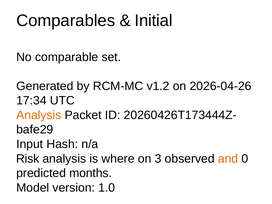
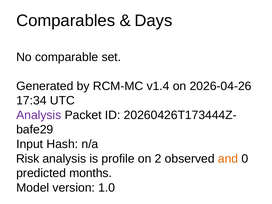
Initial: Initial -> Days (153, 21)
v1.2: v1.2 -> v1.4 (158, 86)
Analysis colour: orange -> purple (39, 115)
where: where -> profile (118, 159)
3: 3 -> 2 (158, 159)
